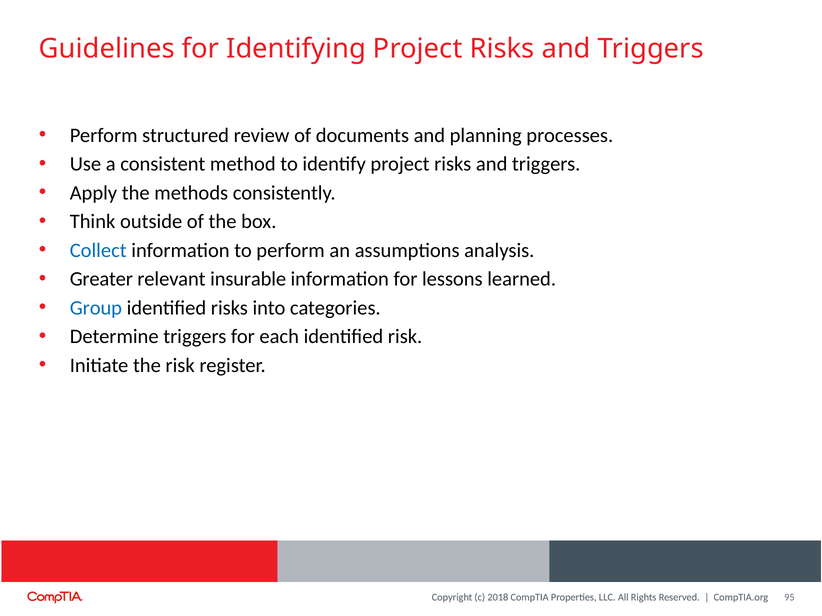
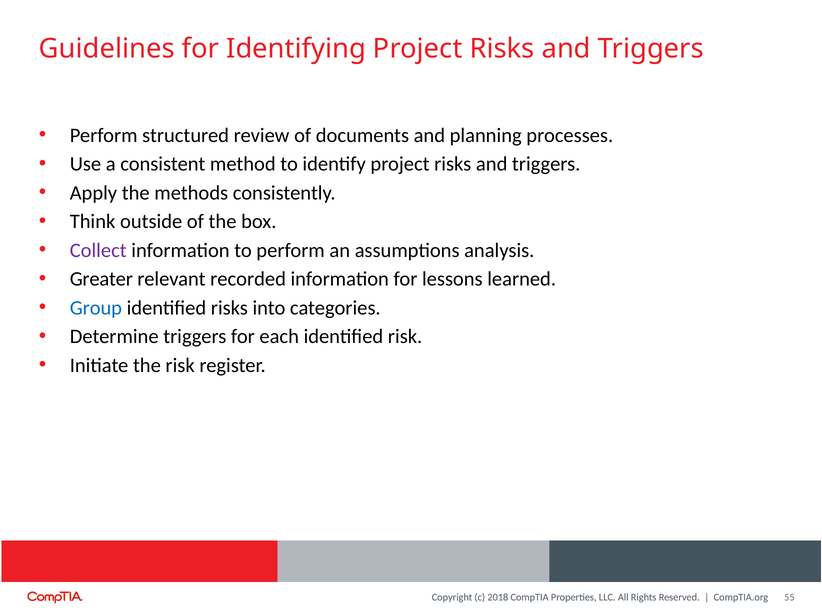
Collect colour: blue -> purple (98, 250)
insurable: insurable -> recorded (248, 279)
95: 95 -> 55 (789, 598)
